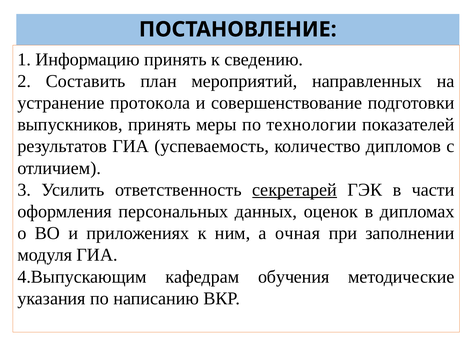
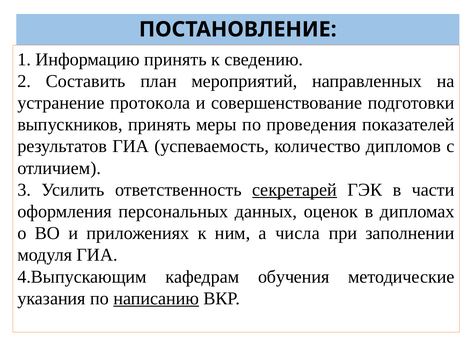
технологии: технологии -> проведения (312, 125)
очная: очная -> числа (298, 233)
написанию underline: none -> present (156, 298)
